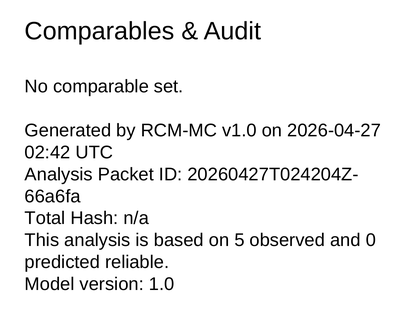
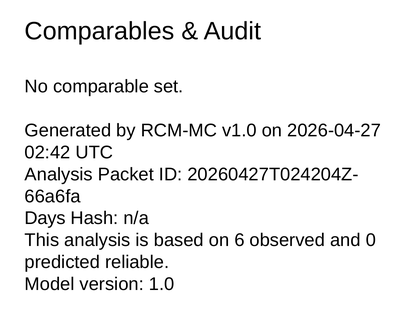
Total: Total -> Days (45, 218)
5: 5 -> 6 (239, 240)
